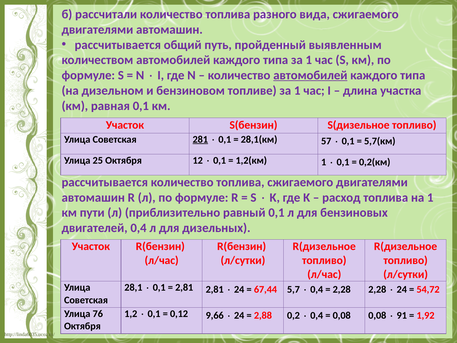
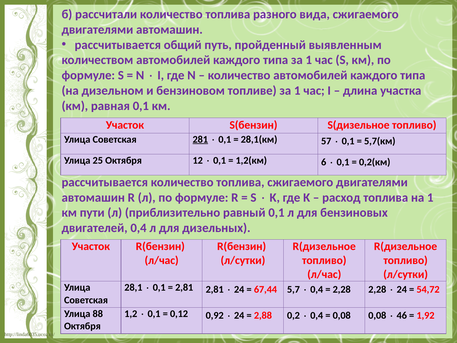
автомобилей underline: present -> none (310, 75)
1,2(км 1: 1 -> 6 (324, 162)
76: 76 -> 88 (98, 314)
9,66: 9,66 -> 0,92 (215, 315)
91: 91 -> 46 (402, 315)
